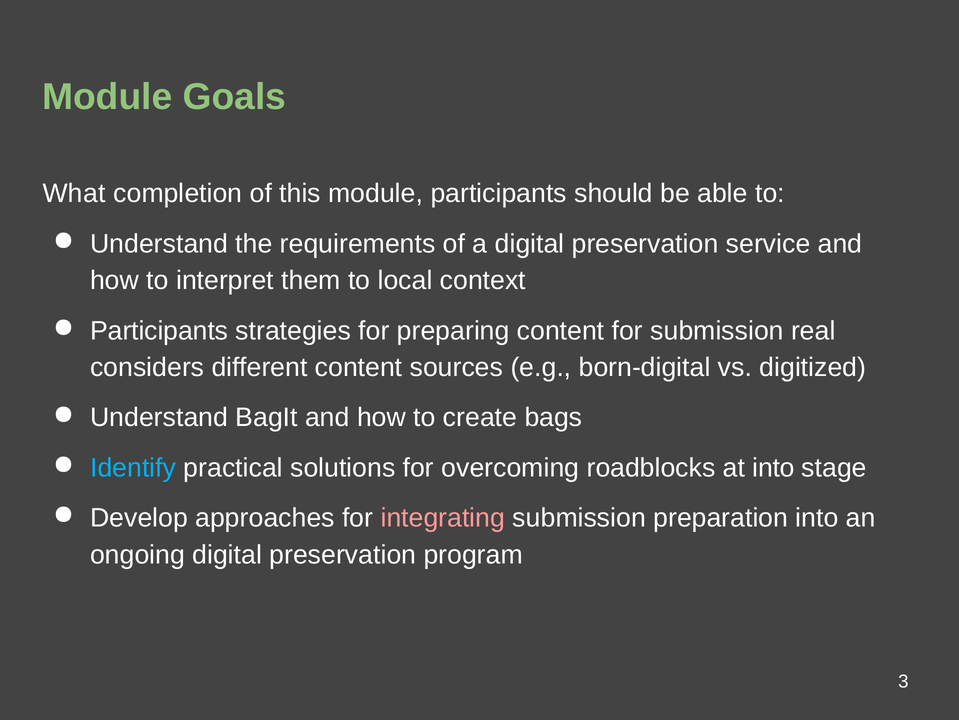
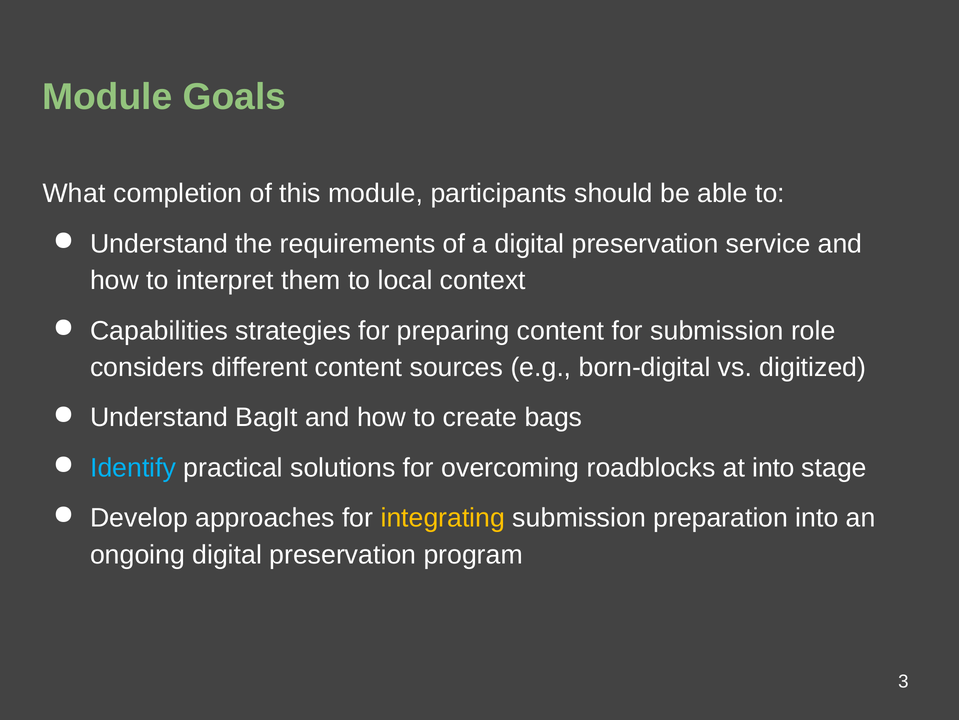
Participants: Participants -> Capabilities (159, 330)
real: real -> role (813, 330)
integrating colour: pink -> yellow (443, 517)
